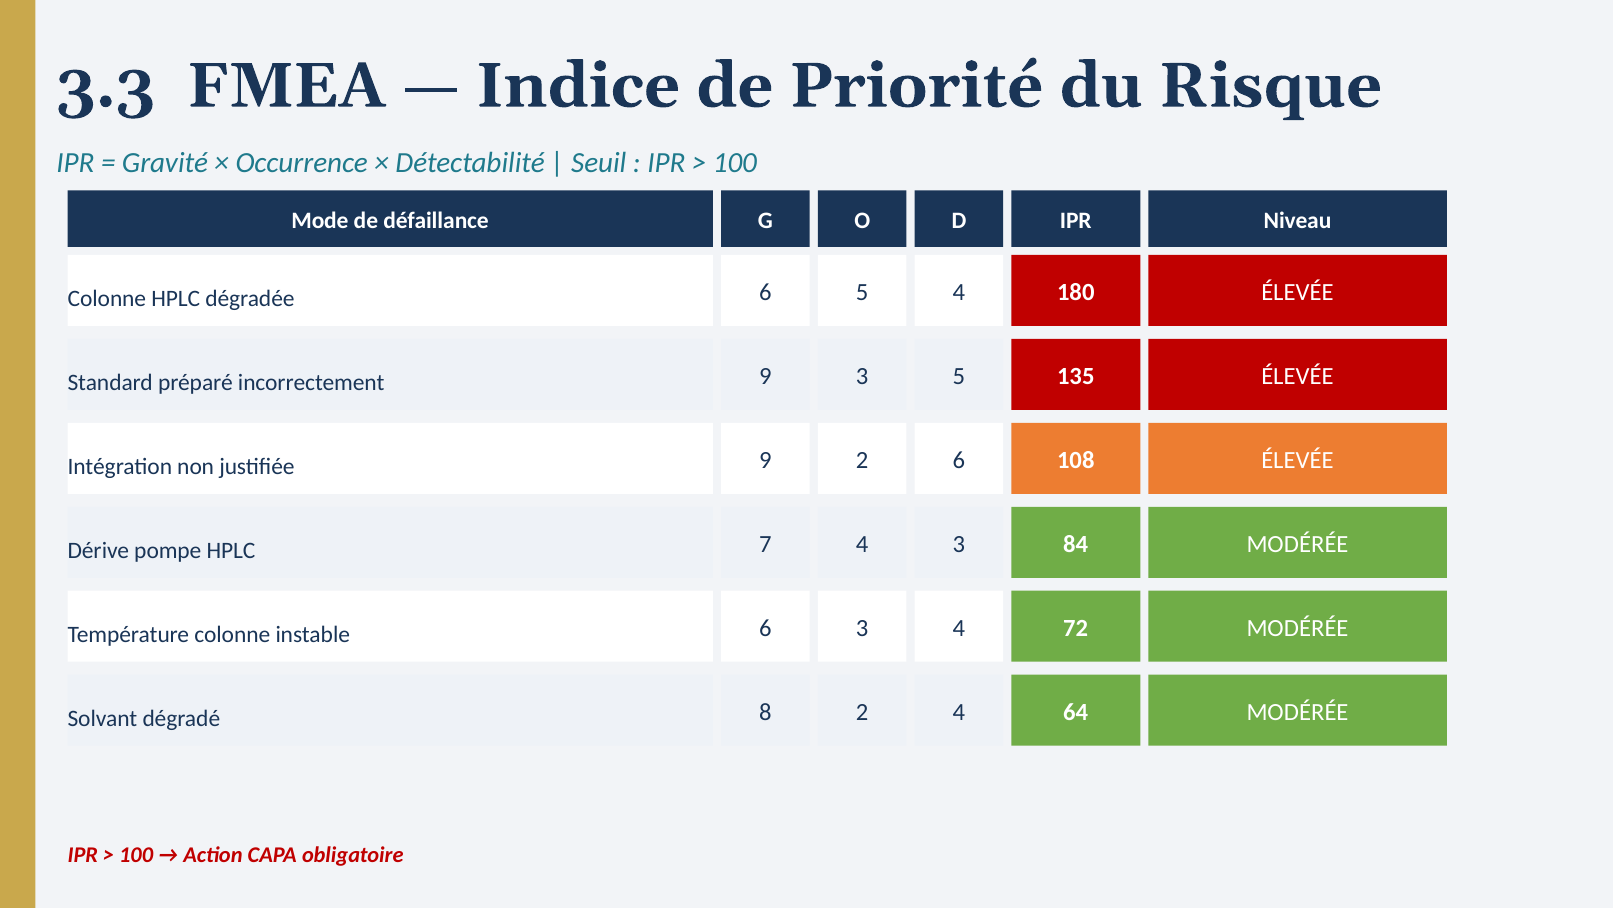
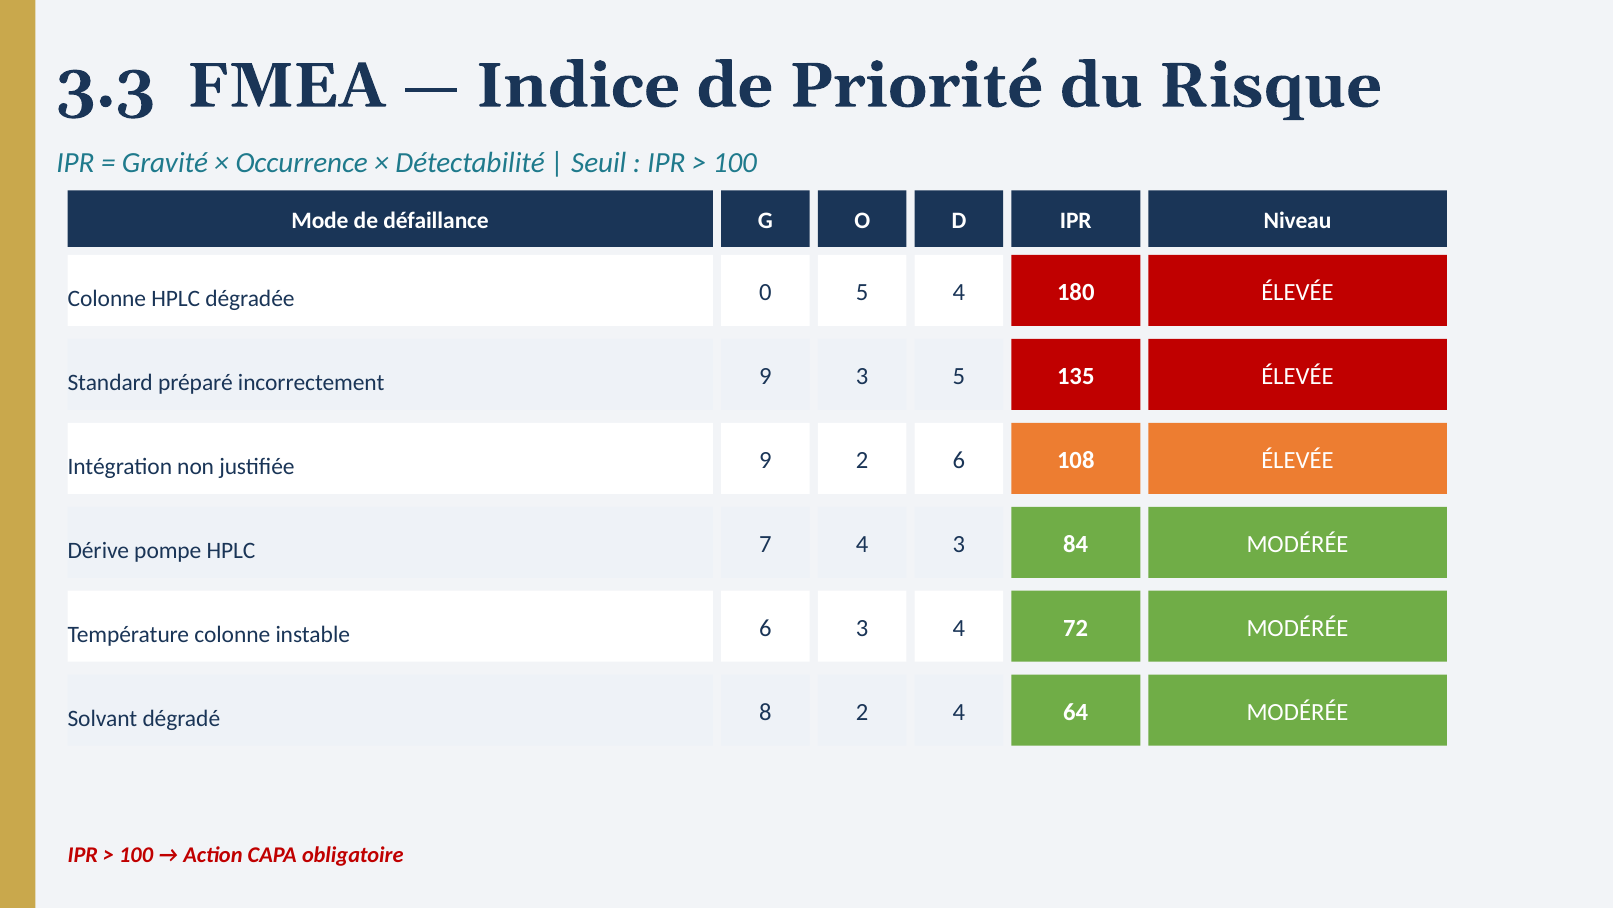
dégradée 6: 6 -> 0 (765, 292)
